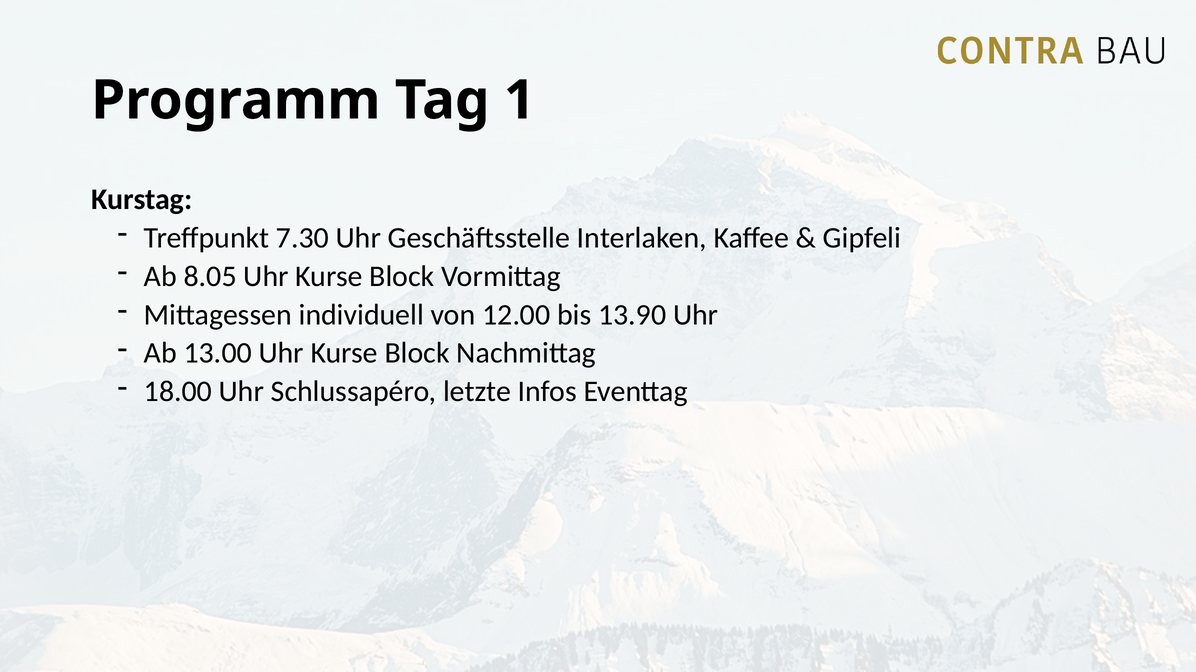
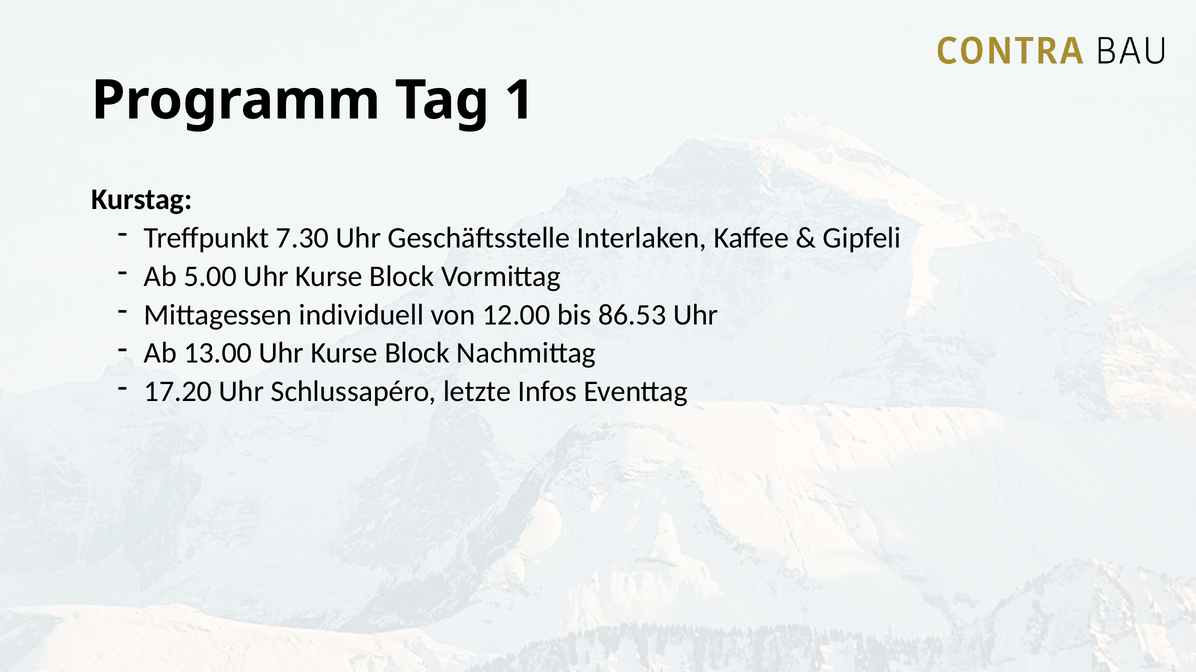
8.05: 8.05 -> 5.00 (210, 277)
13.90: 13.90 -> 86.53 (632, 315)
18.00: 18.00 -> 17.20 (178, 392)
